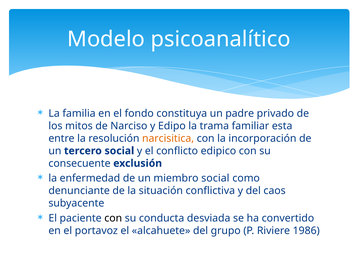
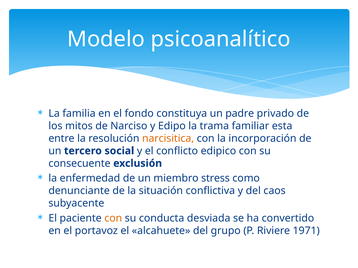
miembro social: social -> stress (215, 179)
con colour: black -> orange (113, 219)
1986: 1986 -> 1971 (306, 231)
